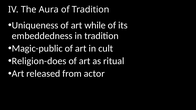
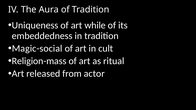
Magic-public: Magic-public -> Magic-social (37, 48)
Religion-does: Religion-does -> Religion-mass (39, 61)
